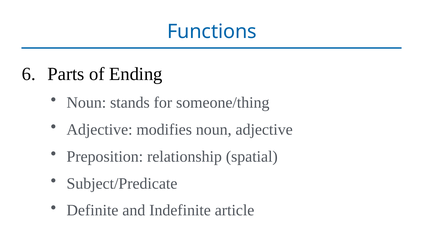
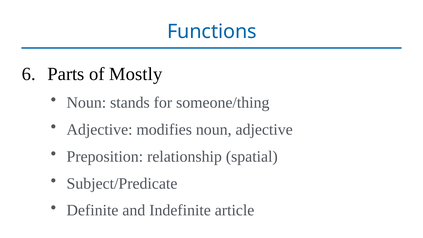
Ending: Ending -> Mostly (136, 74)
